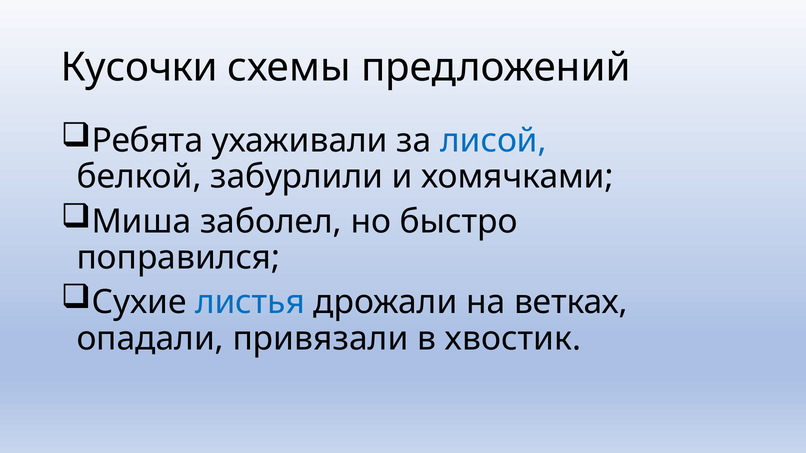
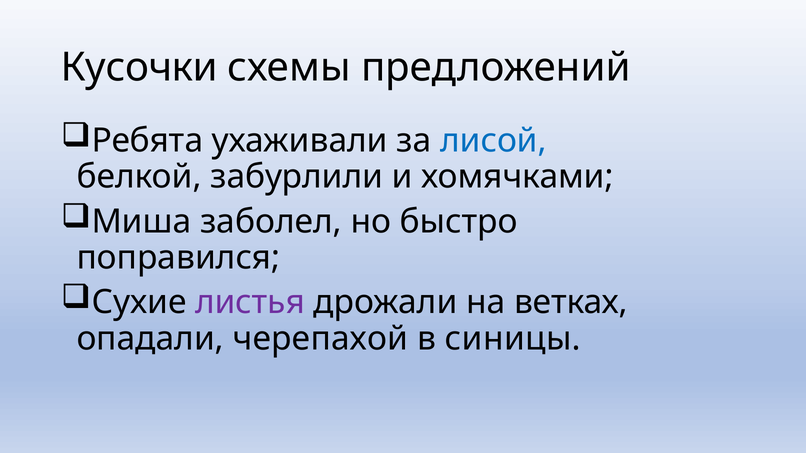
листья colour: blue -> purple (250, 303)
привязали: привязали -> черепахой (320, 339)
хвостик: хвостик -> синицы (513, 339)
